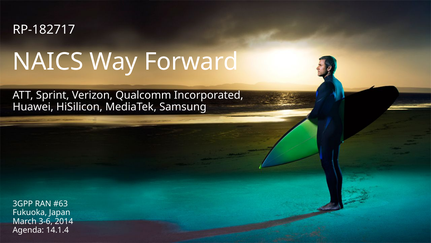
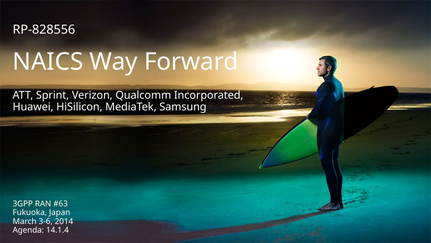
RP-182717: RP-182717 -> RP-828556 (44, 30)
